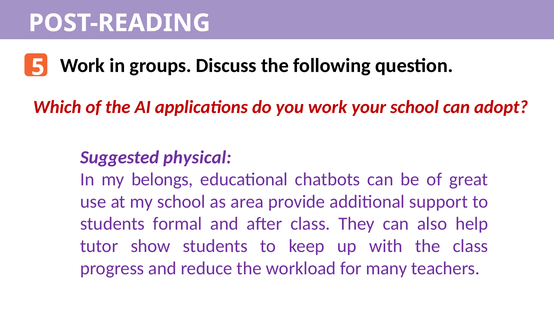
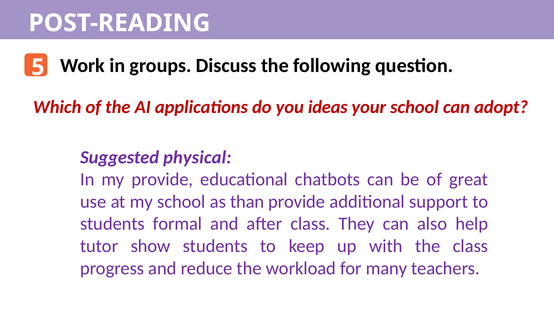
you work: work -> ideas (328, 107)
my belongs: belongs -> provide (162, 179)
area: area -> than (247, 201)
